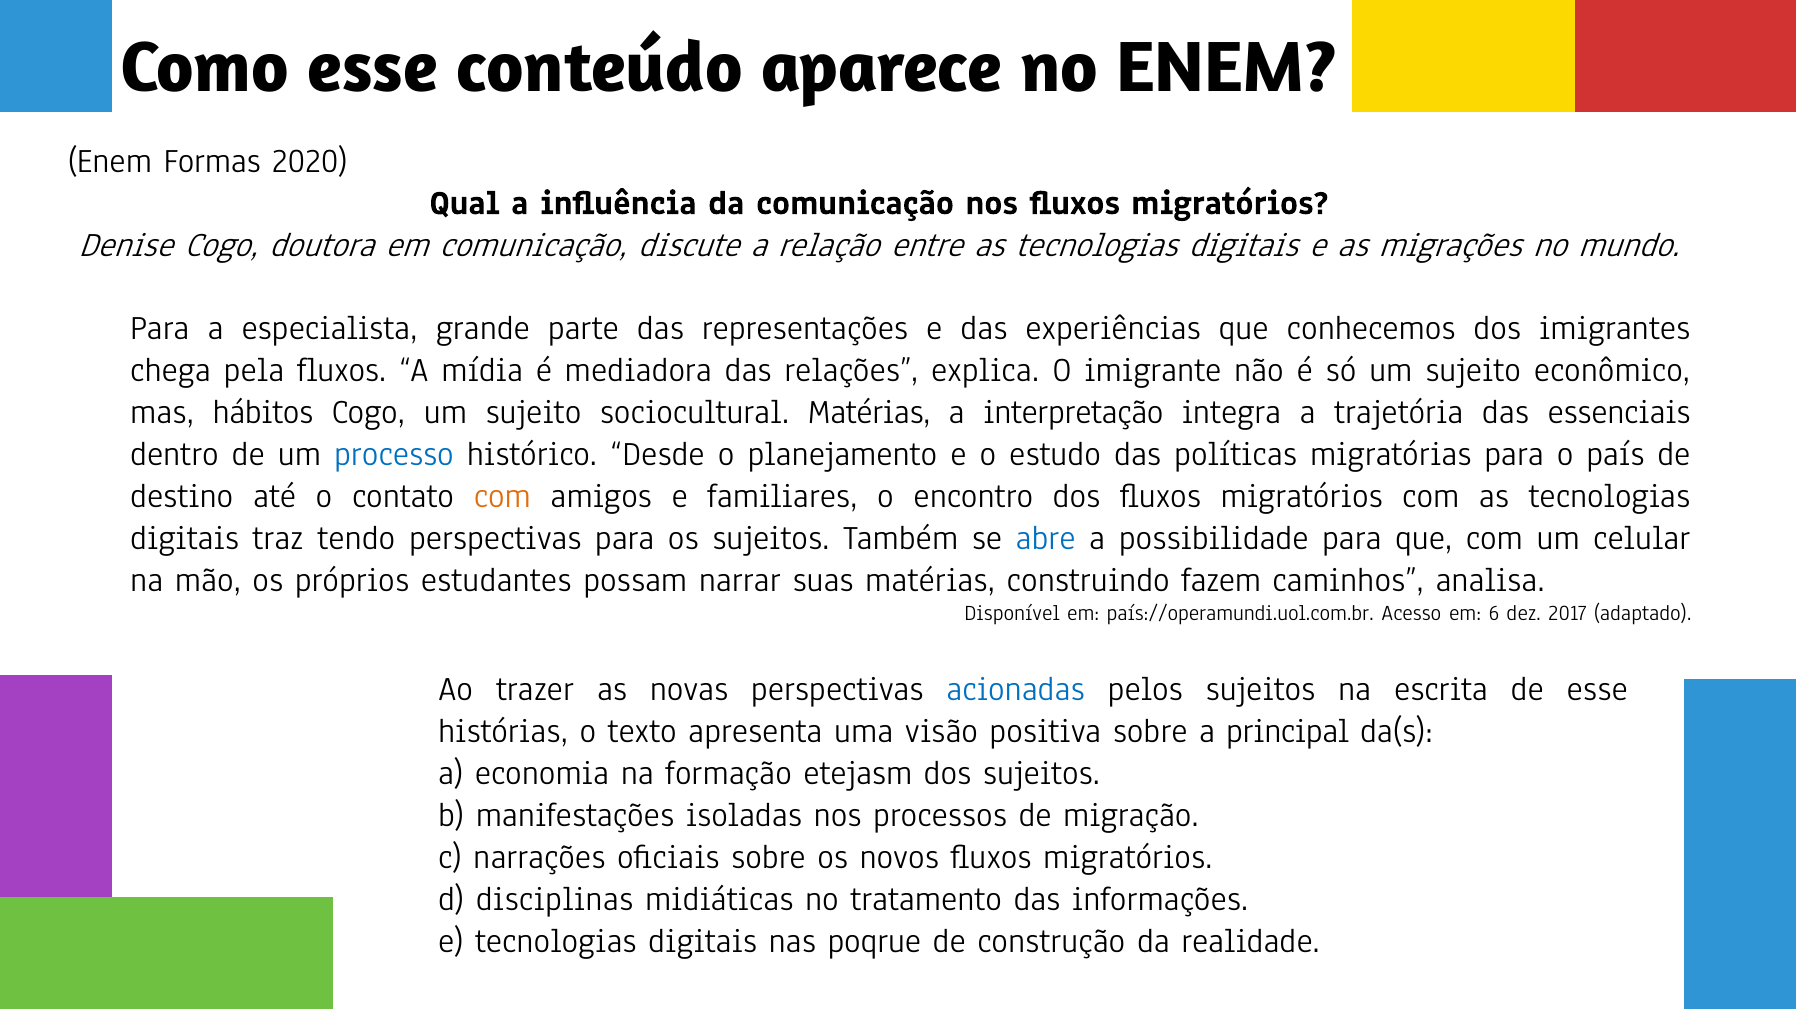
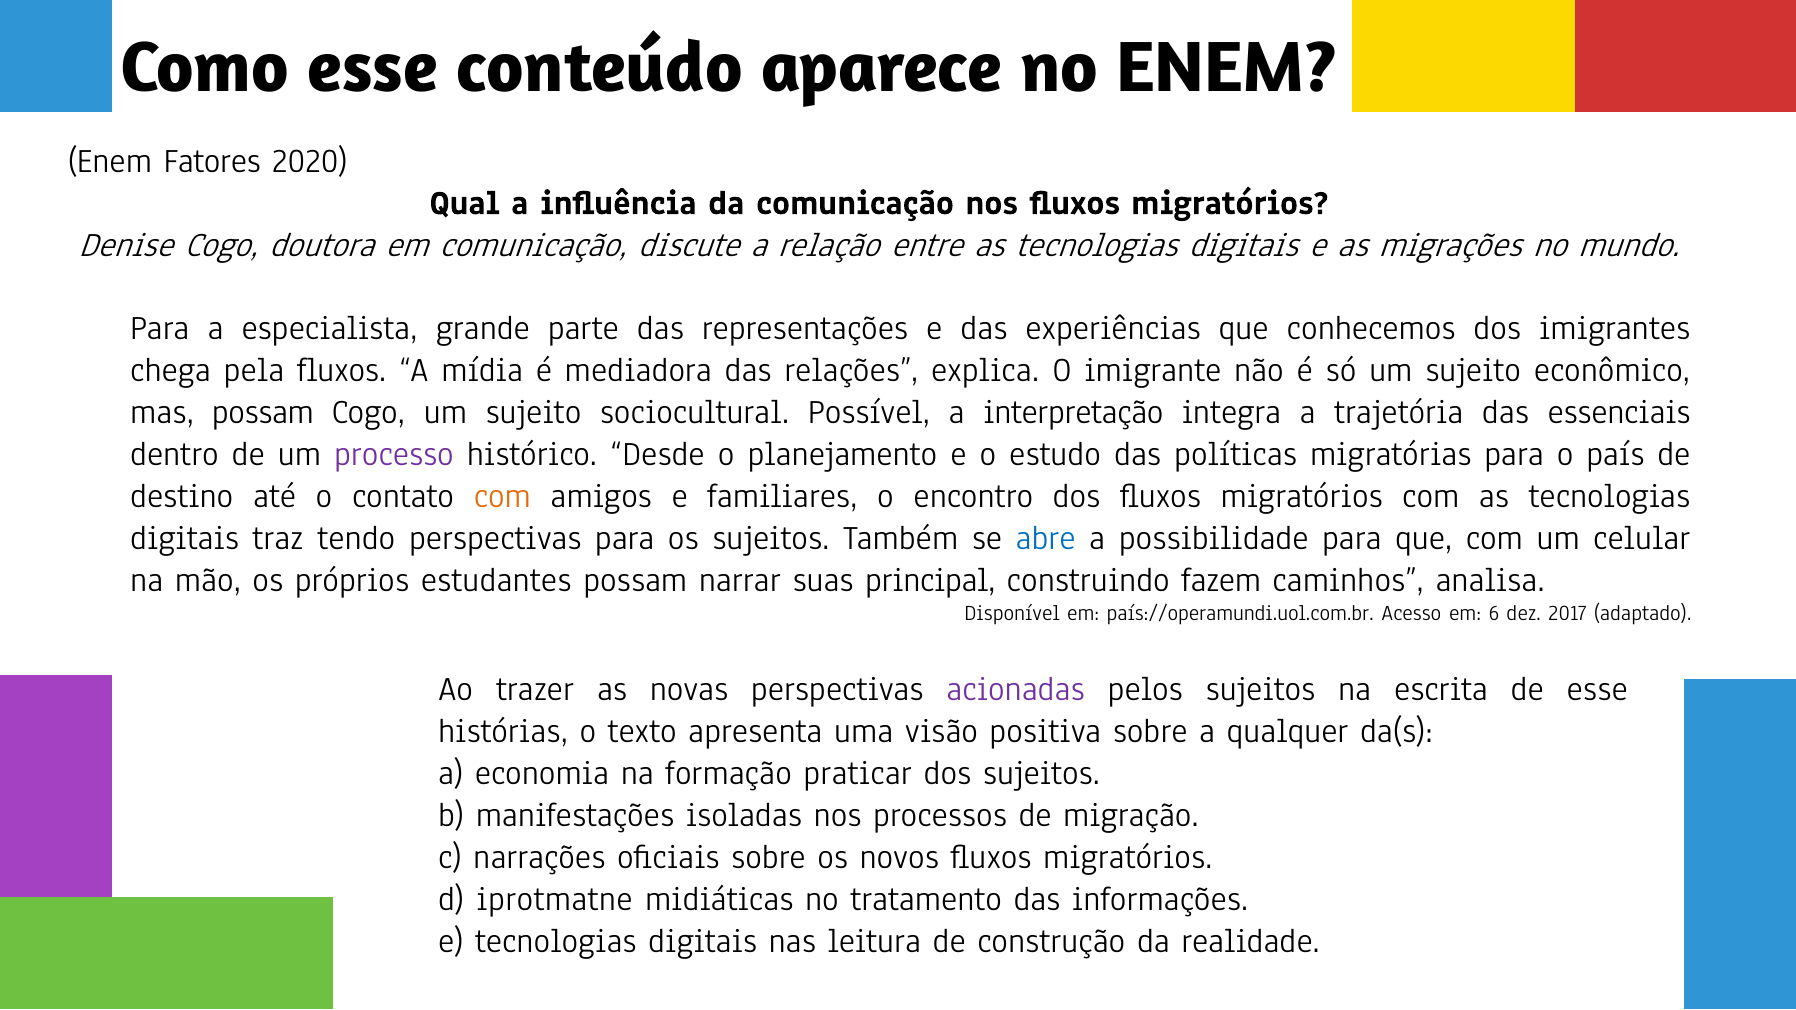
Formas: Formas -> Fatores (212, 161)
mas hábitos: hábitos -> possam (263, 412)
sociocultural Matérias: Matérias -> Possível (869, 412)
processo colour: blue -> purple (394, 454)
suas matérias: matérias -> principal (930, 580)
acionadas colour: blue -> purple (1016, 690)
principal: principal -> qualquer (1288, 731)
etejasm: etejasm -> praticar (858, 773)
disciplinas: disciplinas -> iprotmatne (554, 899)
poqrue: poqrue -> leitura (874, 941)
